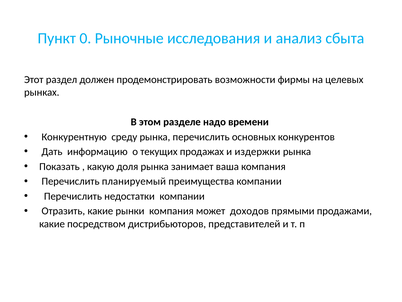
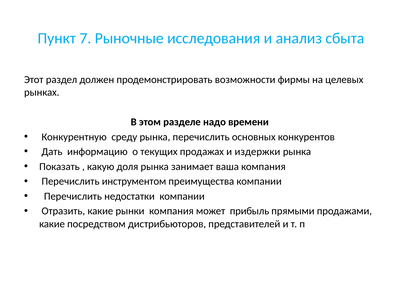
0: 0 -> 7 (85, 38)
планируемый: планируемый -> инструментом (134, 181)
доходов: доходов -> прибыль (250, 211)
